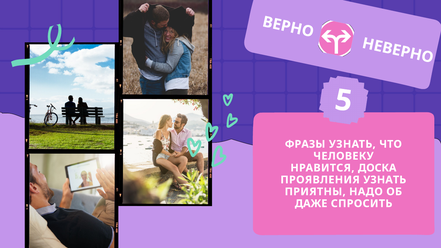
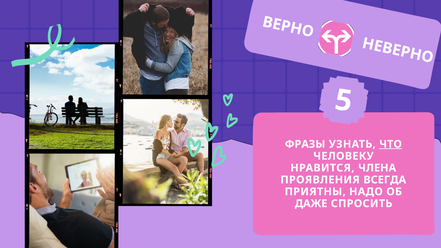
ЧТО underline: none -> present (391, 144)
ДОСКА: ДОСКА -> ЧЛЕНА (377, 168)
ПРОЯВЛЕНИЯ УЗНАТЬ: УЗНАТЬ -> ВСЕГДА (385, 180)
